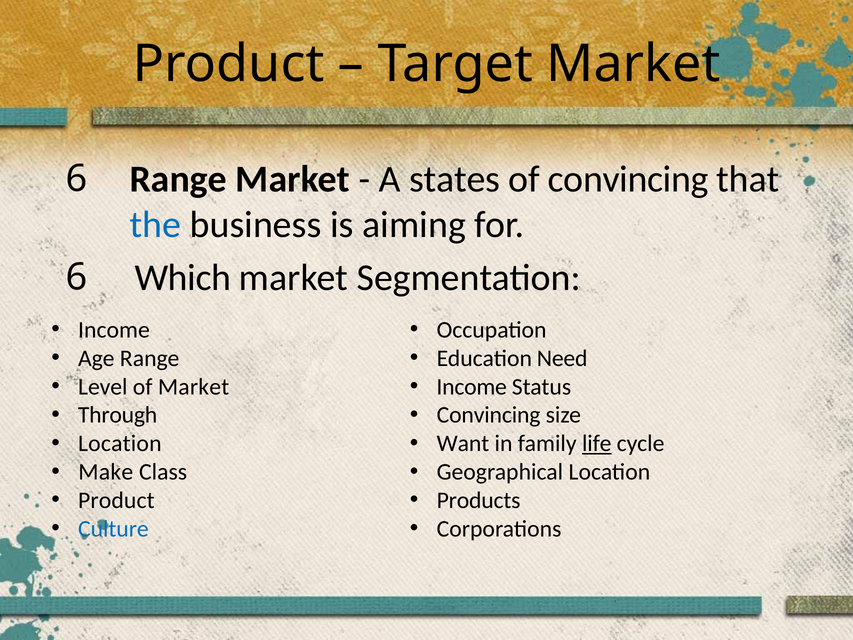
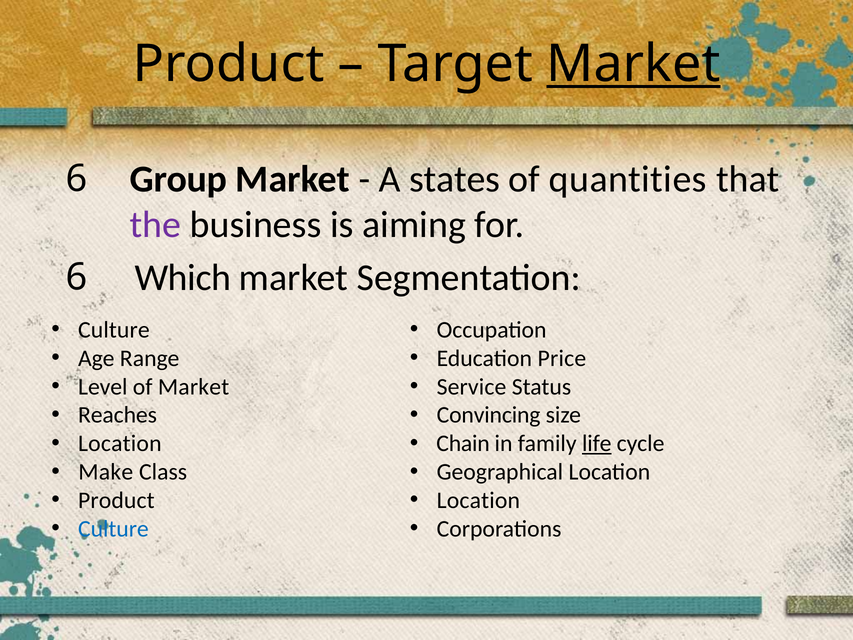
Market underline: none -> present (633, 64)
Range: Range -> Group (178, 179)
of convincing: convincing -> quantities (628, 179)
the colour: blue -> purple (155, 224)
Income: Income -> Culture (114, 330)
Need: Need -> Price (562, 358)
Income: Income -> Service (471, 387)
Through: Through -> Reaches (117, 415)
Want: Want -> Chain (463, 443)
Products: Products -> Location (478, 500)
